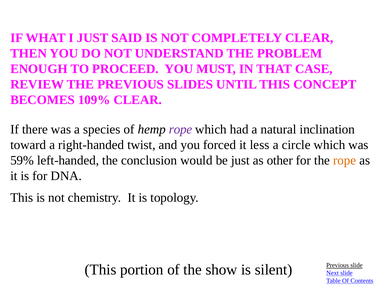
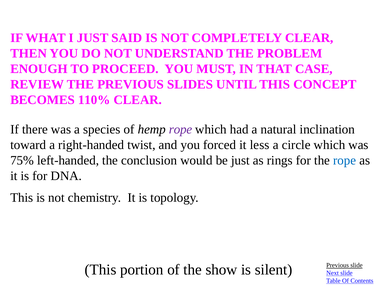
109%: 109% -> 110% (94, 100)
59%: 59% -> 75% (22, 160)
other: other -> rings (280, 160)
rope colour: orange -> blue (345, 160)
